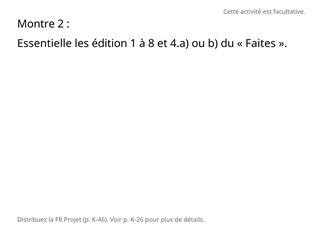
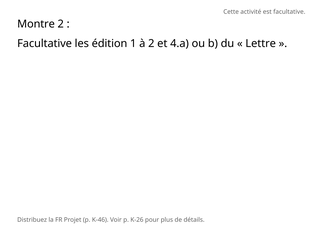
Essentielle: Essentielle -> Facultative (45, 44)
à 8: 8 -> 2 (151, 44)
Faites: Faites -> Lettre (261, 44)
